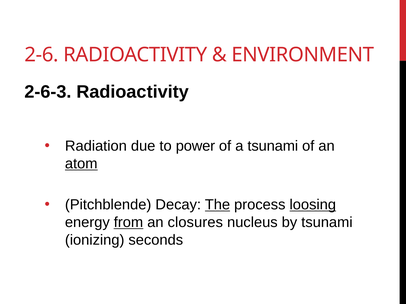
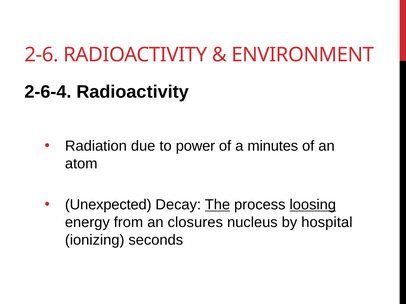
2-6-3: 2-6-3 -> 2-6-4 (48, 92)
a tsunami: tsunami -> minutes (273, 146)
atom underline: present -> none (81, 164)
Pitchblende: Pitchblende -> Unexpected (108, 205)
from underline: present -> none (129, 223)
by tsunami: tsunami -> hospital (327, 223)
